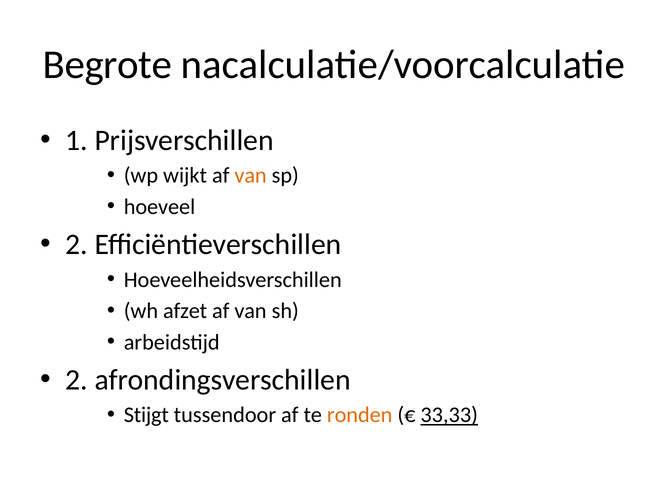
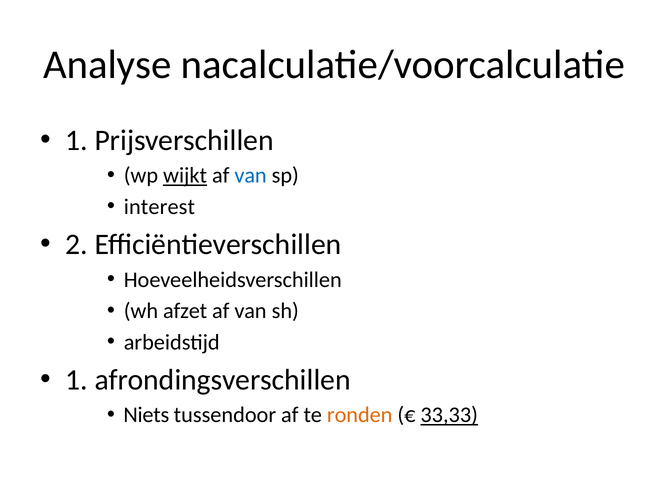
Begrote: Begrote -> Analyse (107, 65)
wijkt underline: none -> present (185, 176)
van colour: orange -> blue (251, 176)
hoeveel: hoeveel -> interest (159, 207)
2: 2 -> 1 (77, 380)
Stijgt: Stijgt -> Niets (146, 415)
